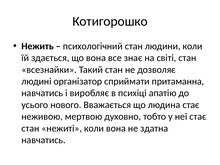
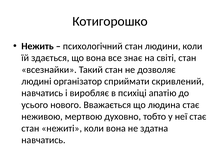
притаманна: притаманна -> скривлений (178, 81)
